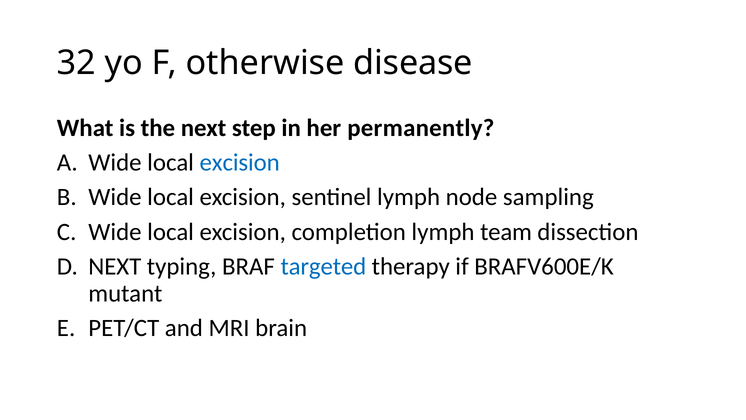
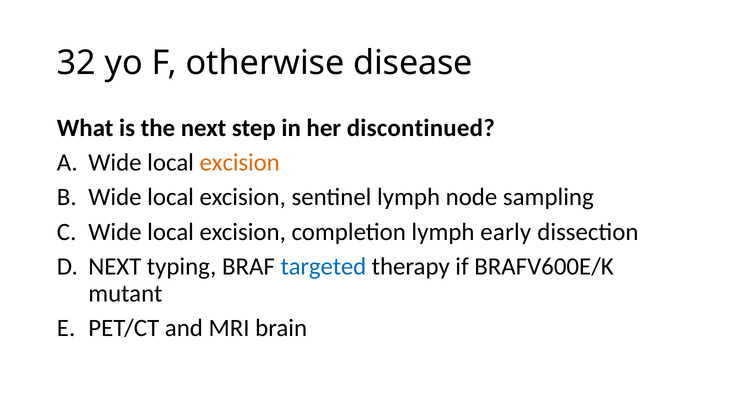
permanently: permanently -> discontinued (421, 128)
excision colour: blue -> orange (240, 162)
team: team -> early (506, 232)
